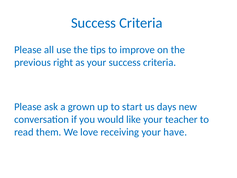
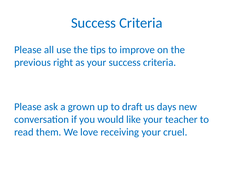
start: start -> draft (132, 107)
have: have -> cruel (175, 132)
